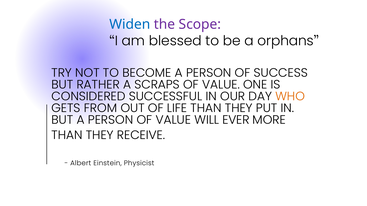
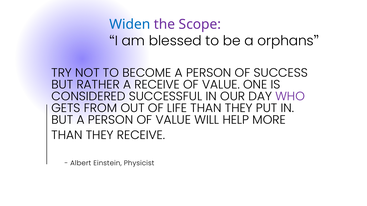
A SCRAPS: SCRAPS -> RECEIVE (157, 85)
WHO colour: orange -> purple (290, 97)
EVER: EVER -> HELP (236, 120)
